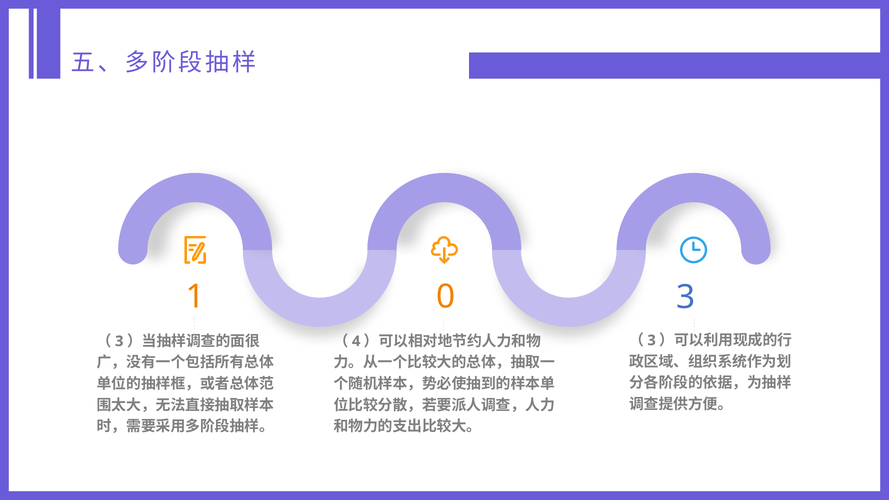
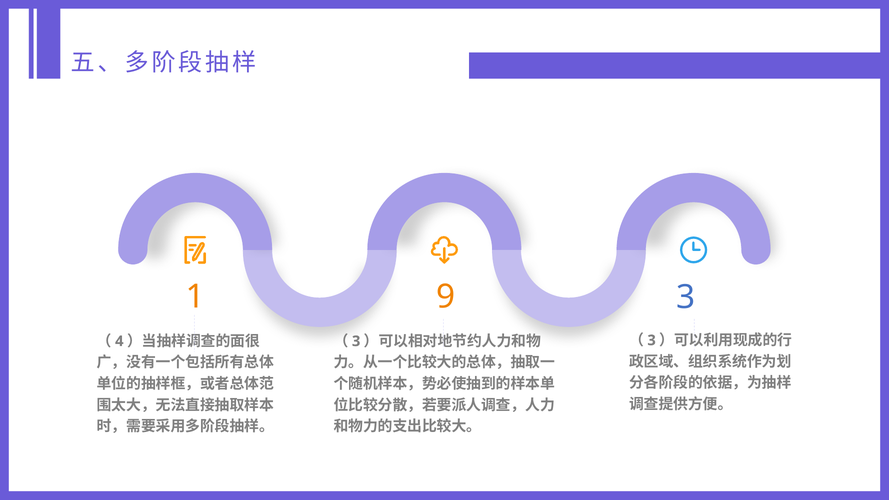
0: 0 -> 9 (446, 297)
3: 3 -> 4 (119, 341)
4: 4 -> 3 (356, 341)
